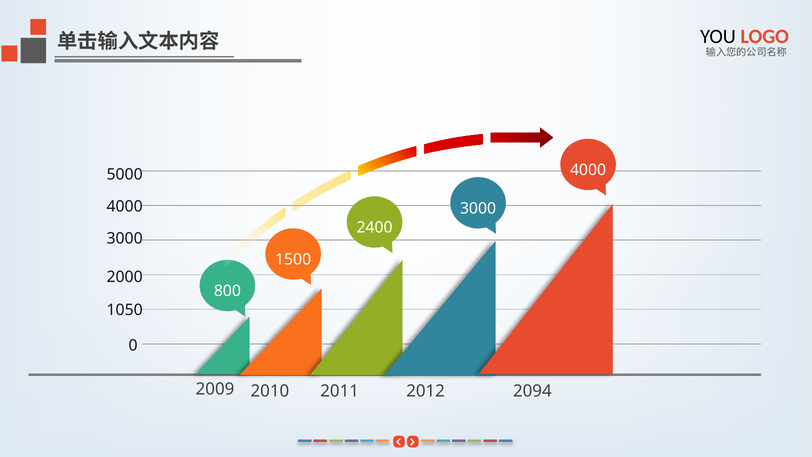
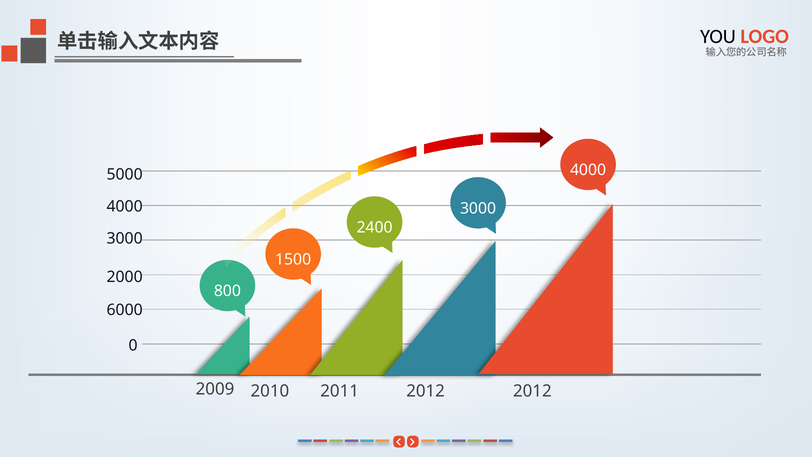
1050: 1050 -> 6000 (125, 310)
2094: 2094 -> 2012 (532, 391)
